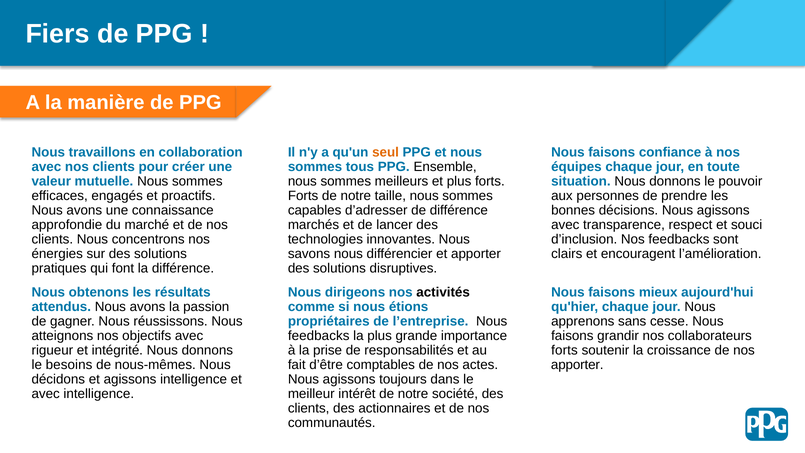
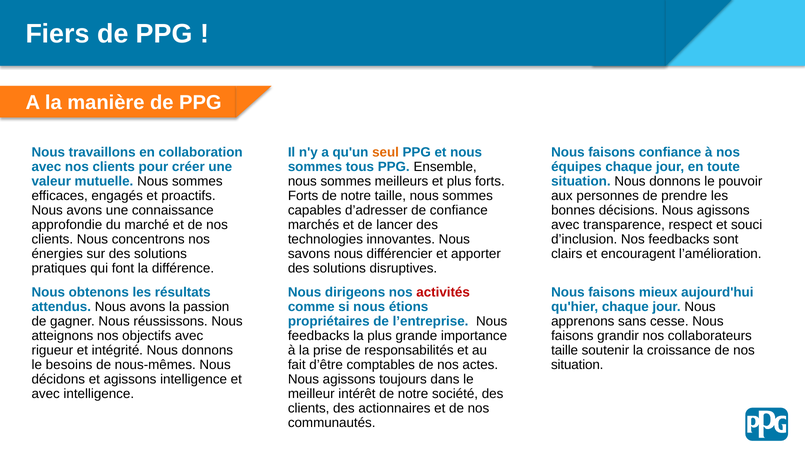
de différence: différence -> confiance (459, 210)
activités colour: black -> red (443, 292)
forts: forts -> taille (565, 350)
apporter: apporter -> situation (577, 365)
